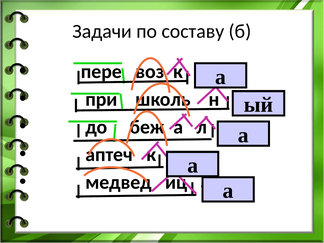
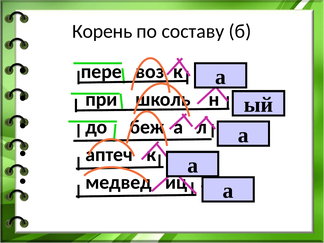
Задачи: Задачи -> Корень (102, 31)
